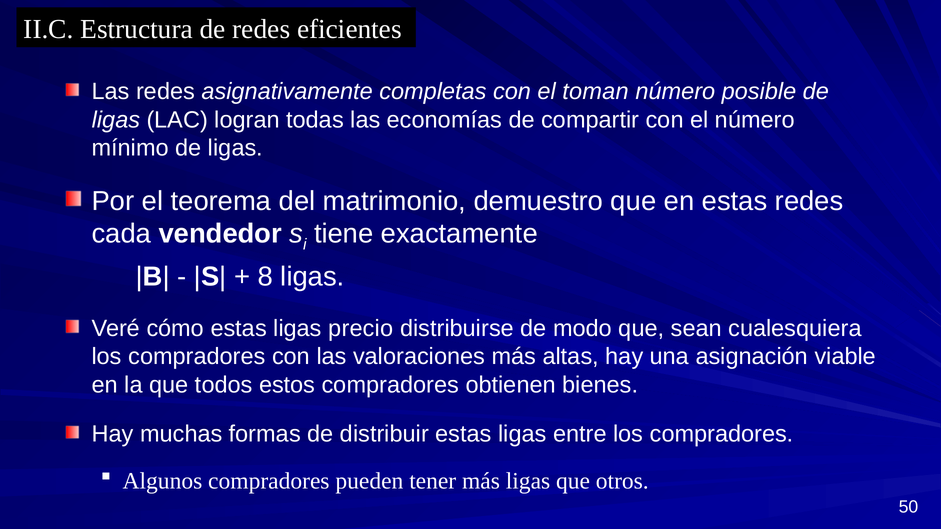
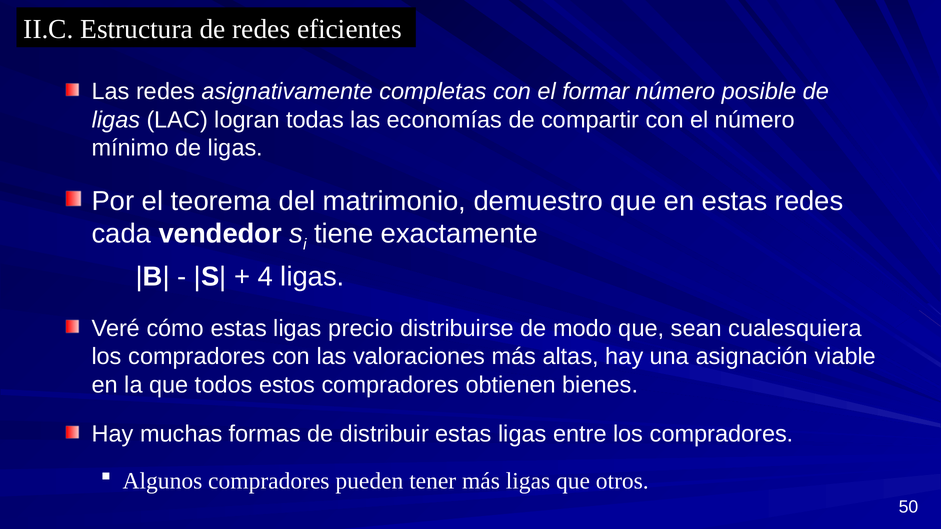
toman: toman -> formar (596, 92)
8: 8 -> 4 (265, 277)
